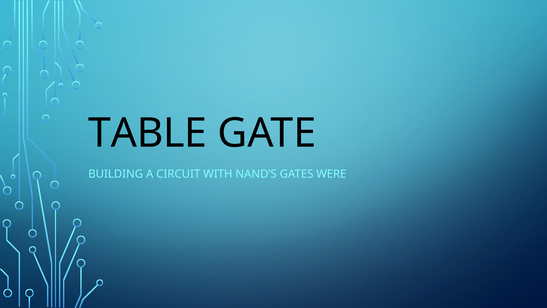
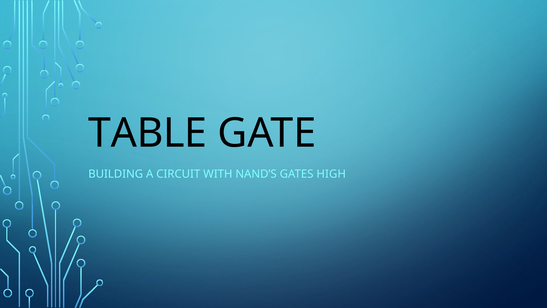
WERE: WERE -> HIGH (331, 174)
